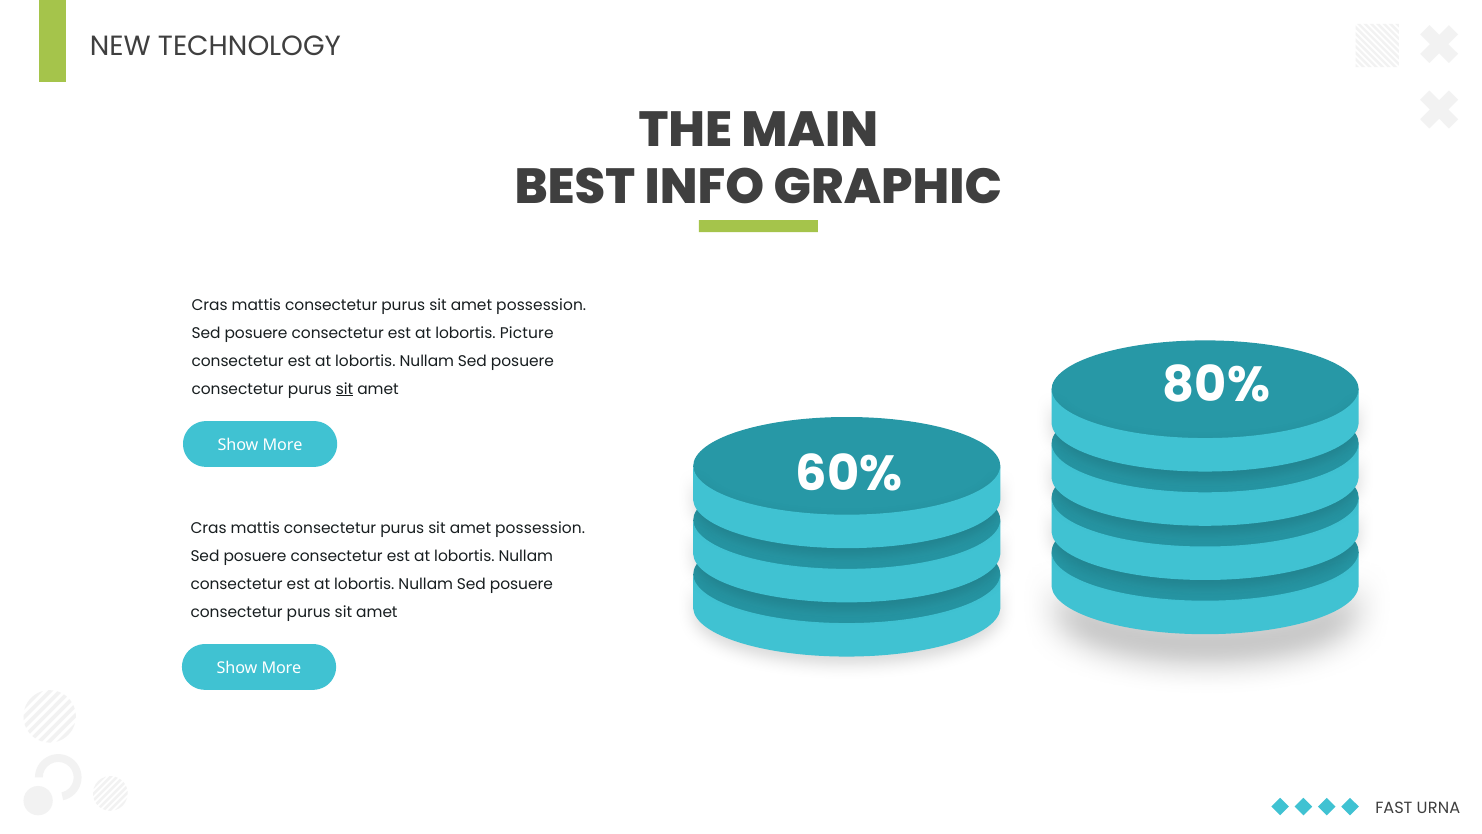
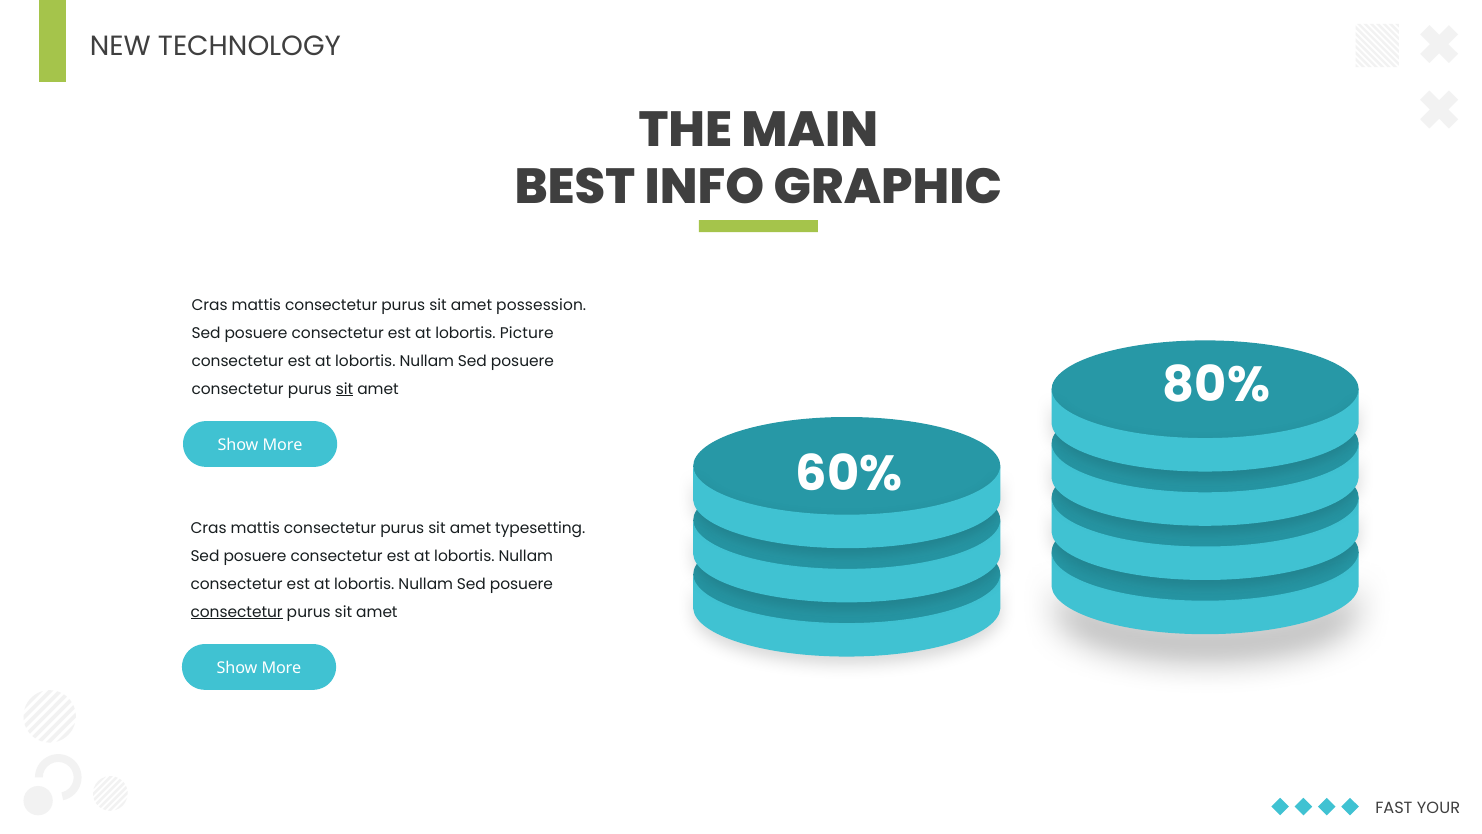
possession: possession -> typesetting (540, 528)
consectetur underline: none -> present (237, 612)
URNA: URNA -> YOUR (1439, 808)
